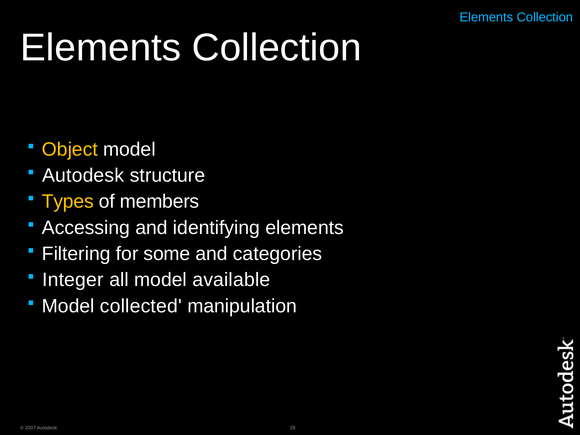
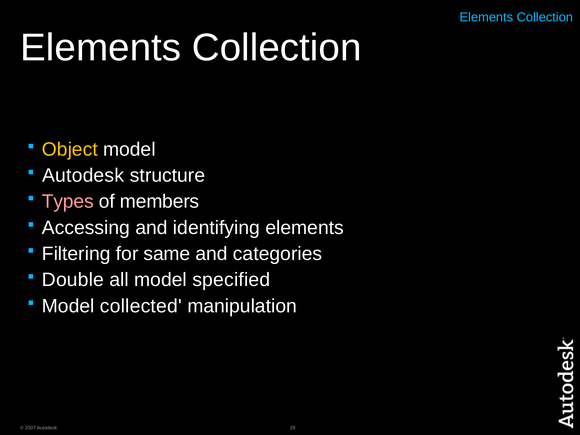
Types colour: yellow -> pink (68, 202)
some: some -> same (167, 254)
Integer: Integer -> Double (73, 280)
available: available -> specified (231, 280)
